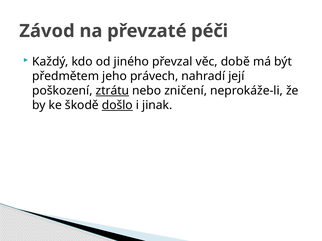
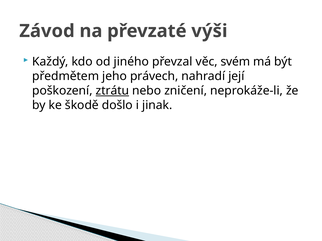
péči: péči -> výši (209, 31)
době: době -> svém (235, 62)
došlo underline: present -> none (117, 105)
